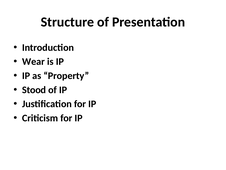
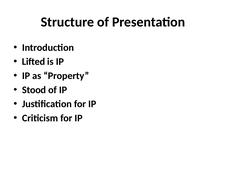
Wear: Wear -> Lifted (34, 61)
